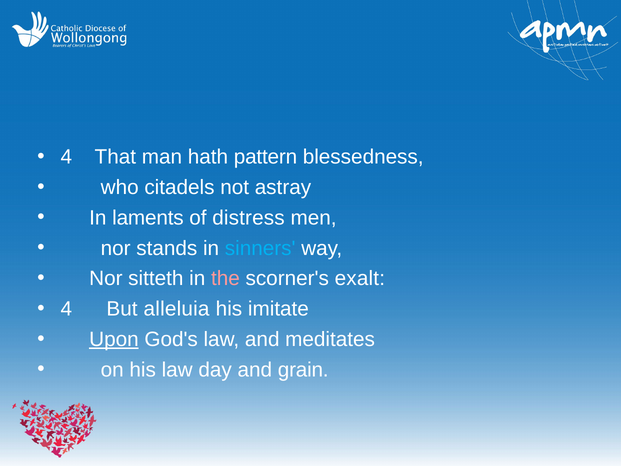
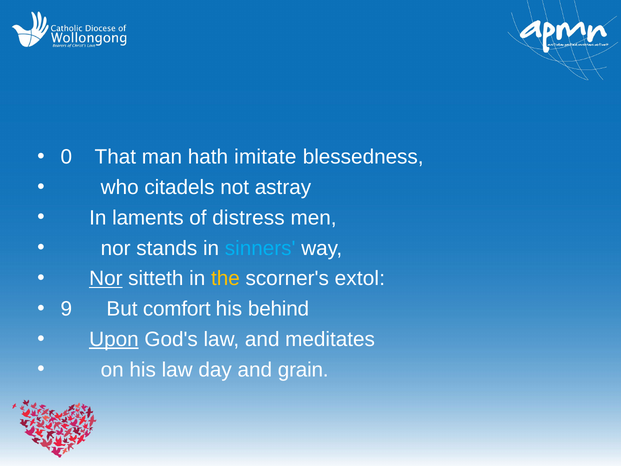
4: 4 -> 0 (66, 157)
pattern: pattern -> imitate (265, 157)
Nor underline: none -> present (106, 278)
the colour: pink -> yellow (225, 278)
exalt: exalt -> extol (360, 278)
4: 4 -> 9 (66, 309)
alleluia: alleluia -> comfort (177, 309)
imitate: imitate -> behind (279, 309)
